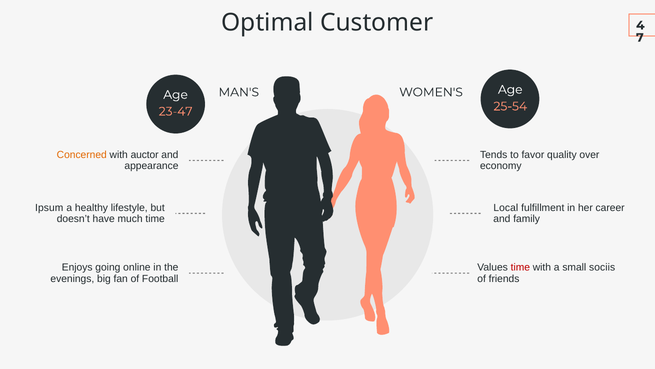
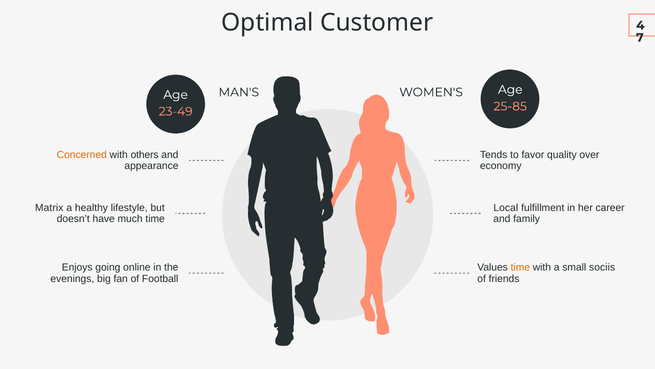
25-54: 25-54 -> 25-85 (510, 106)
23-47: 23-47 -> 23-49 (176, 111)
auctor: auctor -> others (145, 155)
Ipsum: Ipsum -> Matrix (49, 207)
time colour: red -> orange (520, 267)
